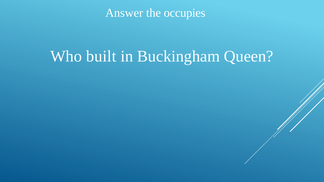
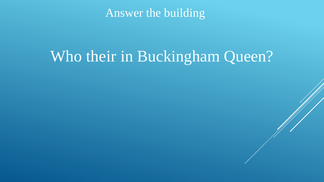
occupies: occupies -> building (184, 13)
built: built -> their (101, 56)
